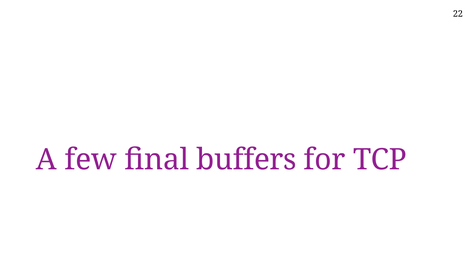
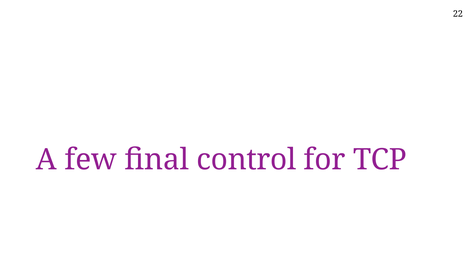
buffers: buffers -> control (246, 159)
